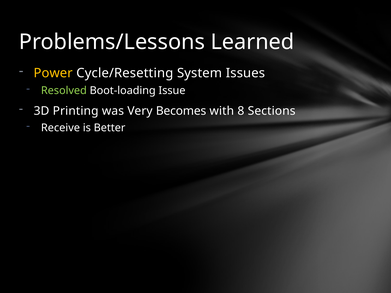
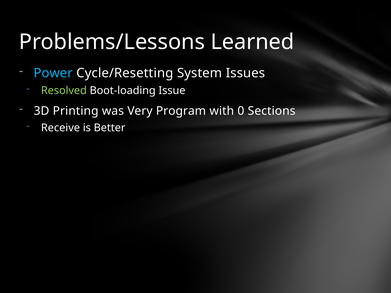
Power colour: yellow -> light blue (53, 73)
Becomes: Becomes -> Program (181, 111)
8: 8 -> 0 (241, 111)
